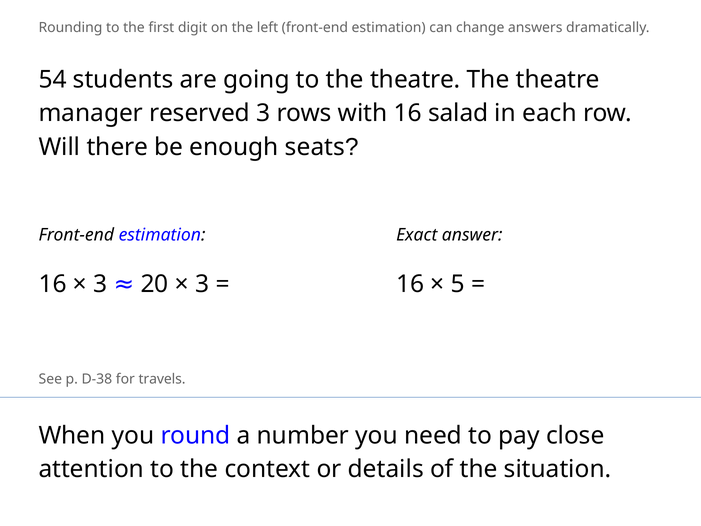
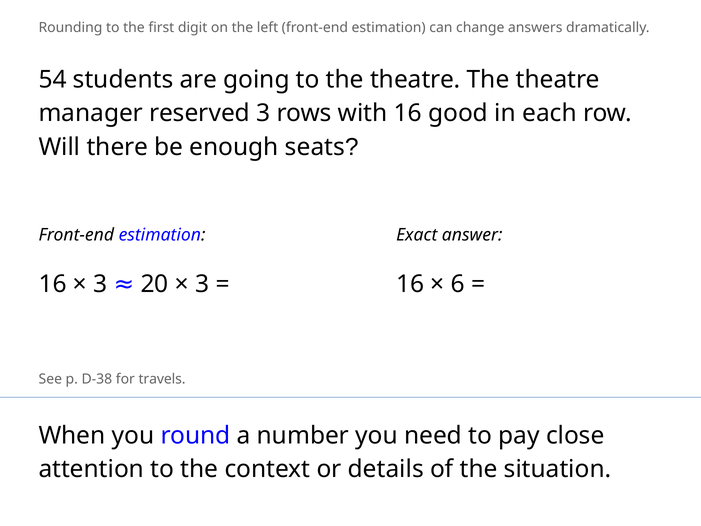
salad: salad -> good (458, 113)
5: 5 -> 6 (458, 284)
